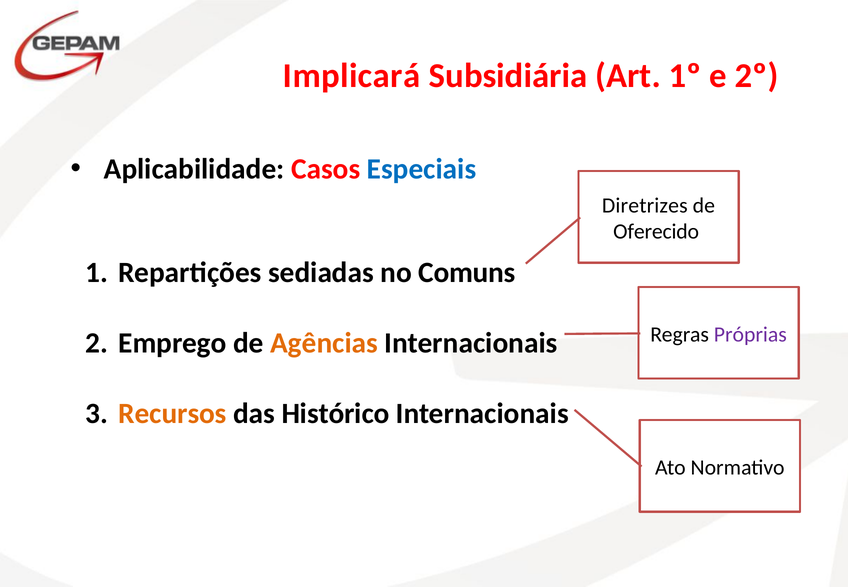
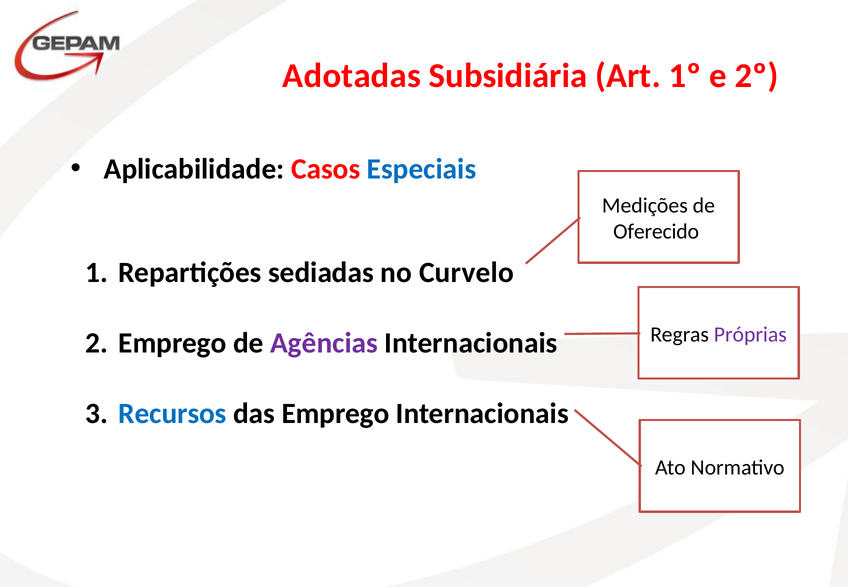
Implicará: Implicará -> Adotadas (352, 76)
Diretrizes: Diretrizes -> Medições (645, 205)
Comuns: Comuns -> Curvelo (467, 273)
Agências colour: orange -> purple (324, 343)
Recursos colour: orange -> blue (172, 414)
das Histórico: Histórico -> Emprego (336, 414)
